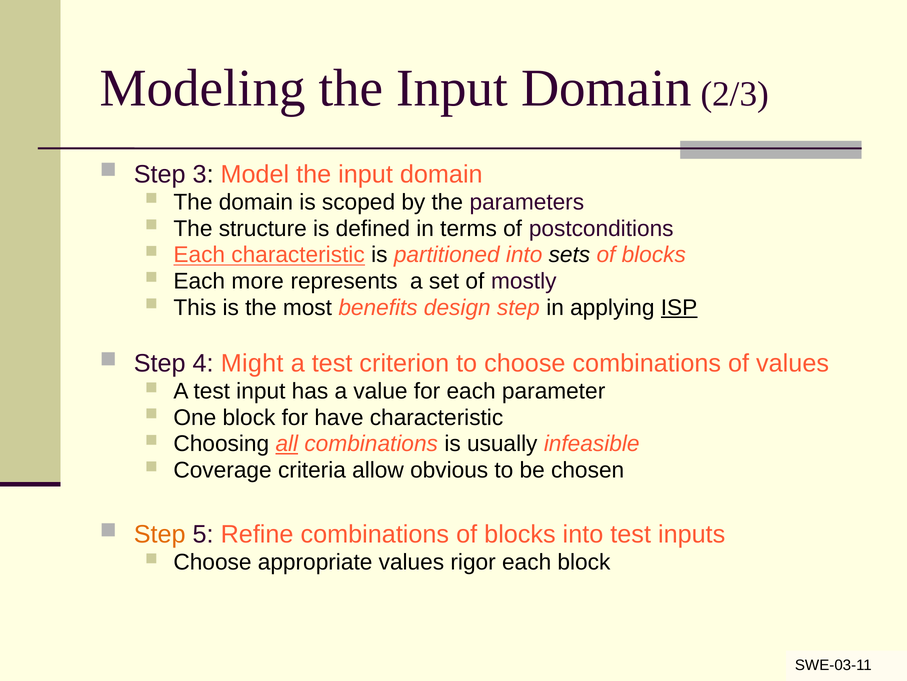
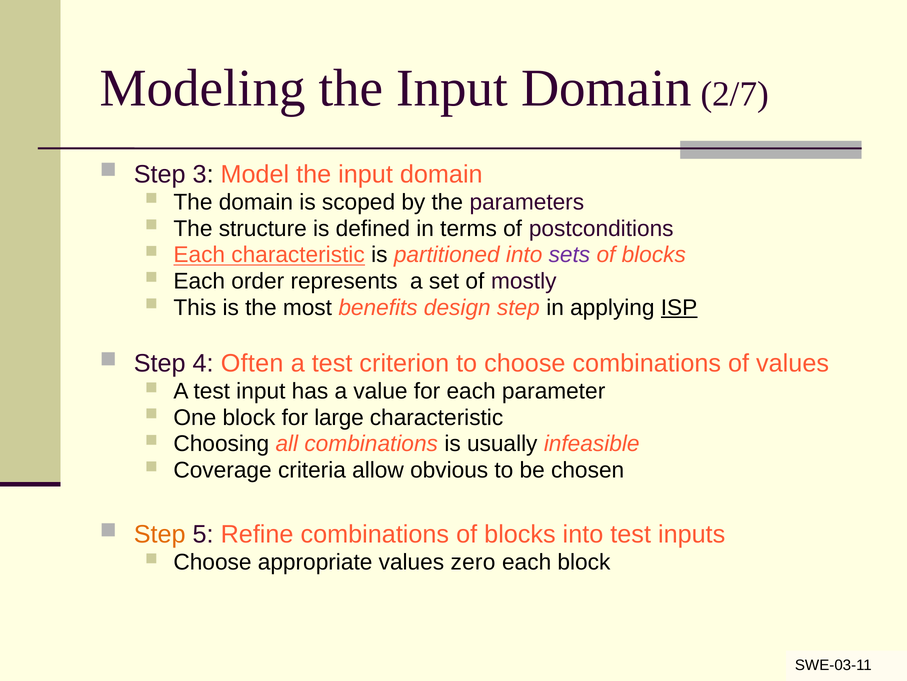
2/3: 2/3 -> 2/7 (735, 94)
sets colour: black -> purple (569, 255)
more: more -> order (258, 281)
Might: Might -> Often (252, 363)
have: have -> large (339, 417)
all underline: present -> none (287, 444)
rigor: rigor -> zero (473, 562)
